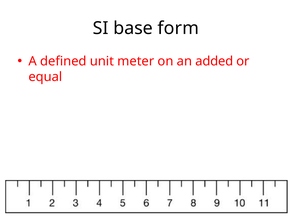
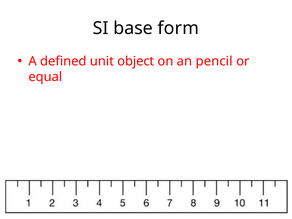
meter: meter -> object (136, 61)
added: added -> pencil (214, 61)
